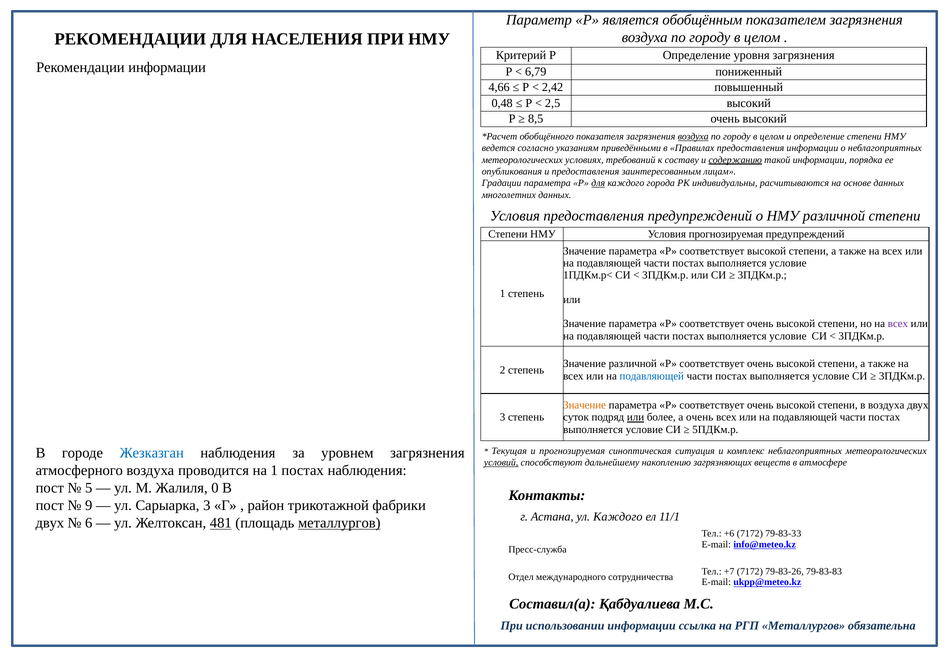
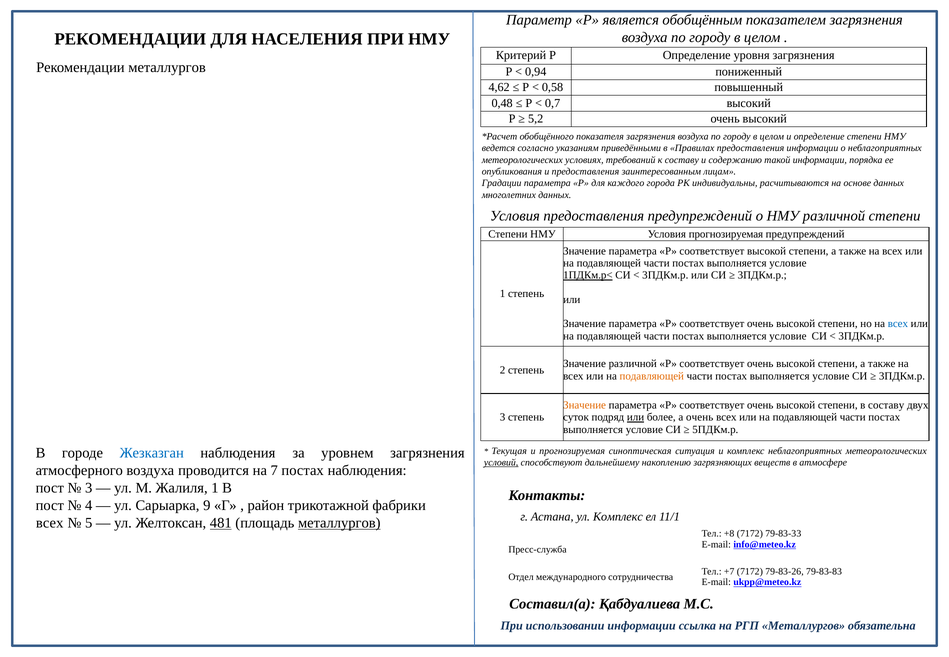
Рекомендации информации: информации -> металлургов (167, 67)
6,79: 6,79 -> 0,94 (536, 72)
4,66: 4,66 -> 4,62 (499, 87)
2,42: 2,42 -> 0,58 (553, 87)
2,5: 2,5 -> 0,7 (553, 103)
8,5: 8,5 -> 5,2 (536, 119)
воздуха underline: present -> none (693, 137)
содержанию underline: present -> none (735, 160)
для underline: present -> none (598, 183)
1ПДКм.р< underline: none -> present (588, 275)
всех colour: purple -> blue (898, 324)
подавляющей colour: blue -> orange (652, 376)
в воздуха: воздуха -> составу (886, 405)
на 1: 1 -> 7 (274, 470)
5: 5 -> 3 (89, 488)
Жалиля 0: 0 -> 1 (215, 488)
9: 9 -> 4 (89, 505)
Сарыарка 3: 3 -> 9 (207, 505)
ул Каждого: Каждого -> Комплекс (618, 517)
двух: двух -> всех (50, 523)
6: 6 -> 5 (89, 523)
+6: +6 -> +8 (729, 533)
